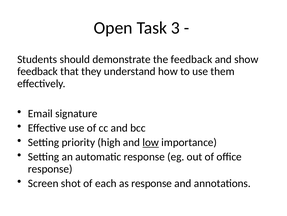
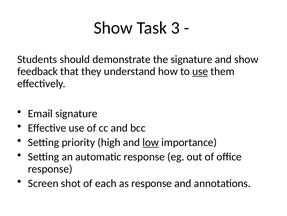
Open: Open -> Show (113, 28)
the feedback: feedback -> signature (192, 59)
use underline: none -> present (200, 71)
